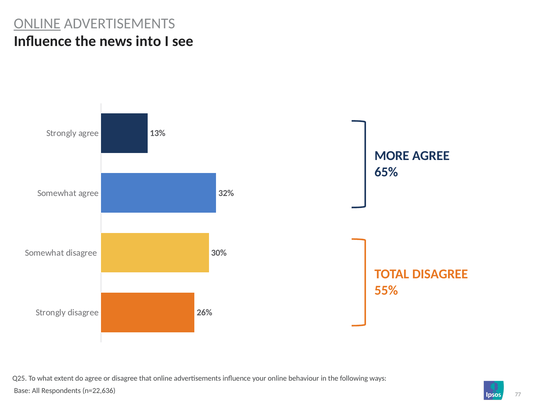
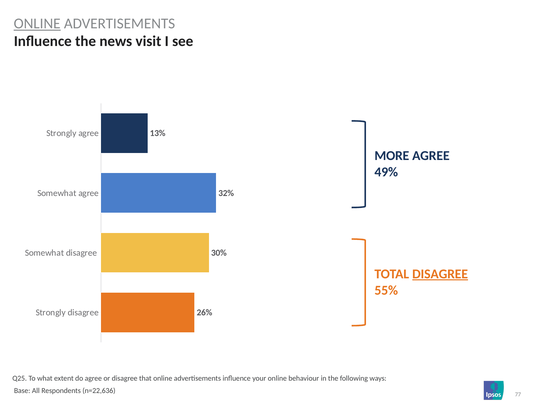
into: into -> visit (148, 41)
65%: 65% -> 49% (386, 172)
DISAGREE underline: none -> present (440, 274)
